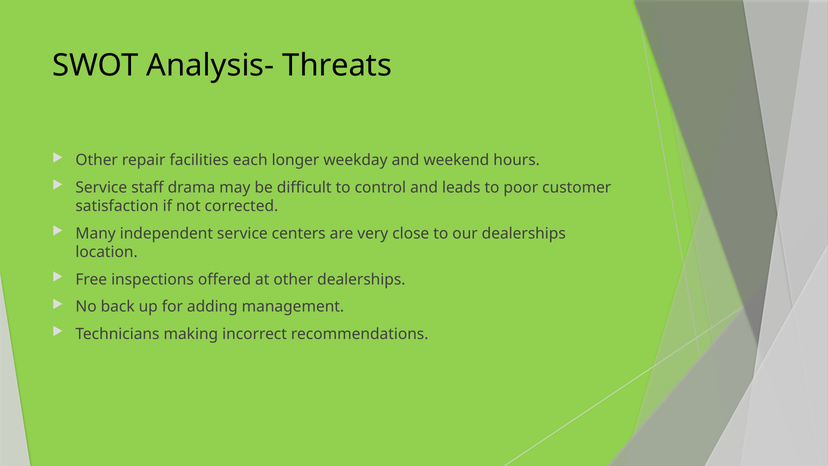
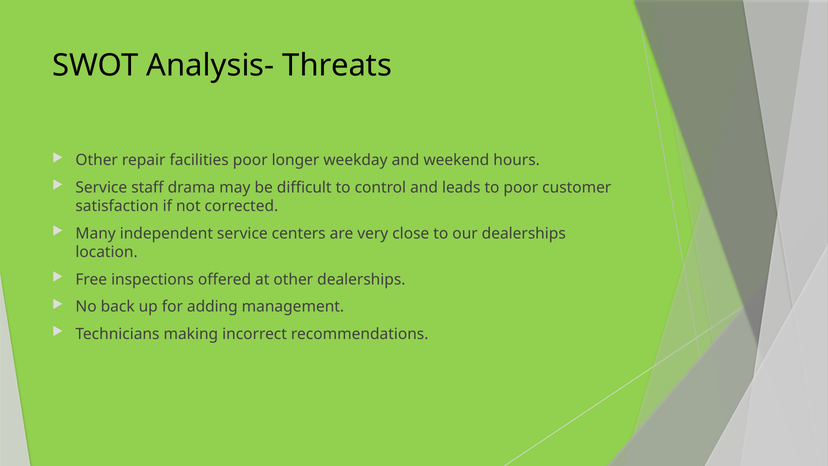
facilities each: each -> poor (250, 160)
